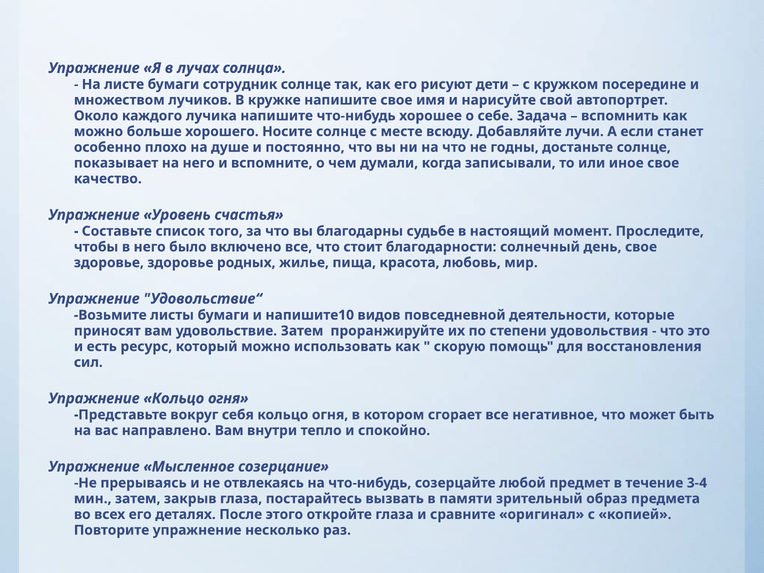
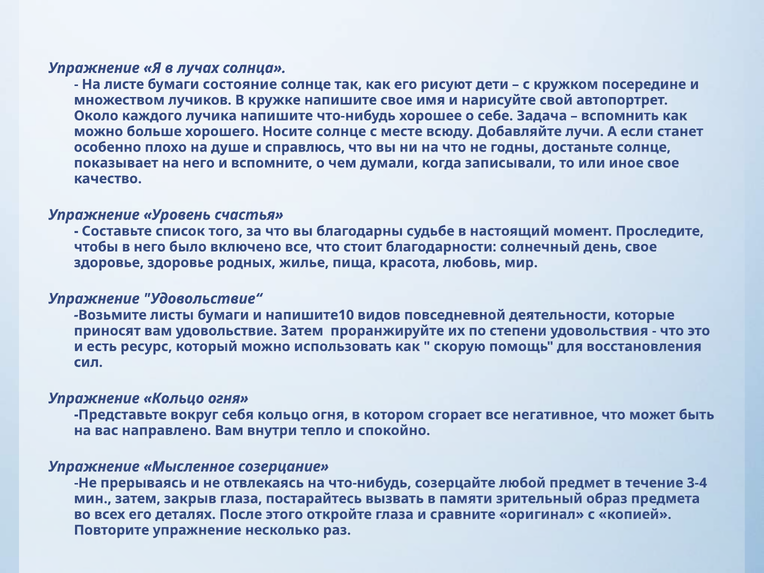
сотрудник: сотрудник -> состояние (240, 84)
постоянно: постоянно -> справлюсь (305, 147)
